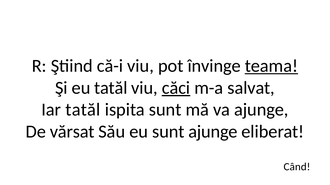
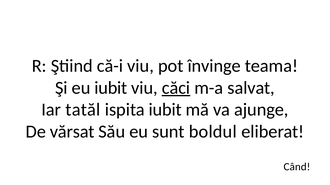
teama underline: present -> none (271, 66)
eu tatăl: tatăl -> iubit (111, 88)
ispita sunt: sunt -> iubit (165, 110)
sunt ajunge: ajunge -> boldul (213, 132)
